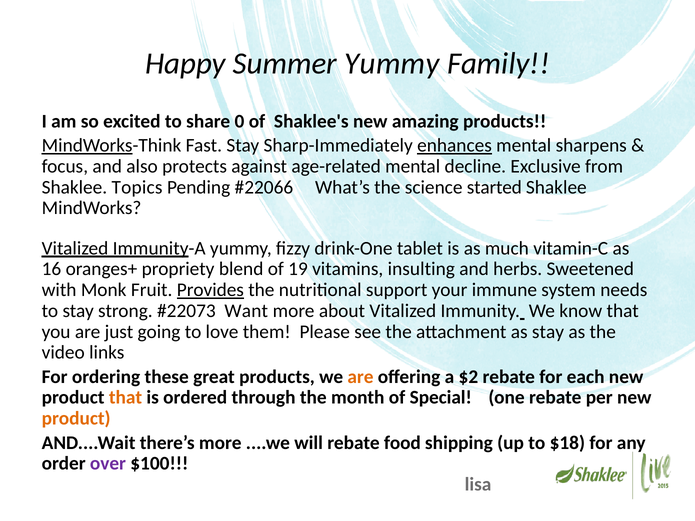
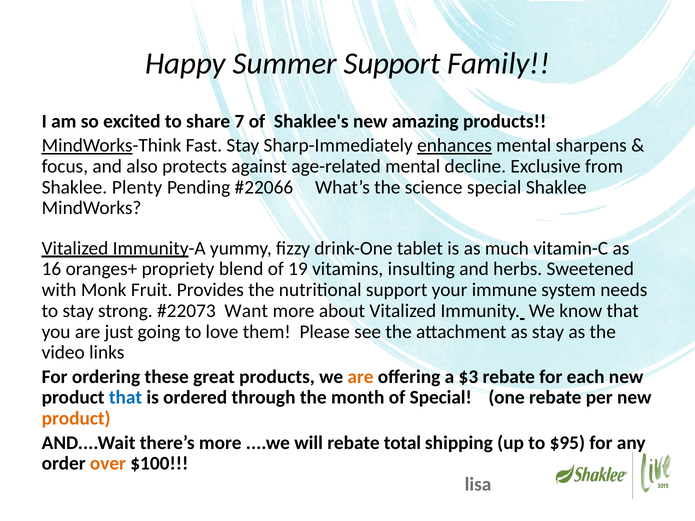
Summer Yummy: Yummy -> Support (392, 64)
0: 0 -> 7 (239, 121)
Topics: Topics -> Plenty (137, 187)
science started: started -> special (494, 187)
Provides underline: present -> none (210, 290)
$2: $2 -> $3 (468, 377)
that colour: orange -> blue (126, 398)
food: food -> total (402, 443)
$18: $18 -> $95 (567, 443)
over colour: purple -> orange (108, 464)
